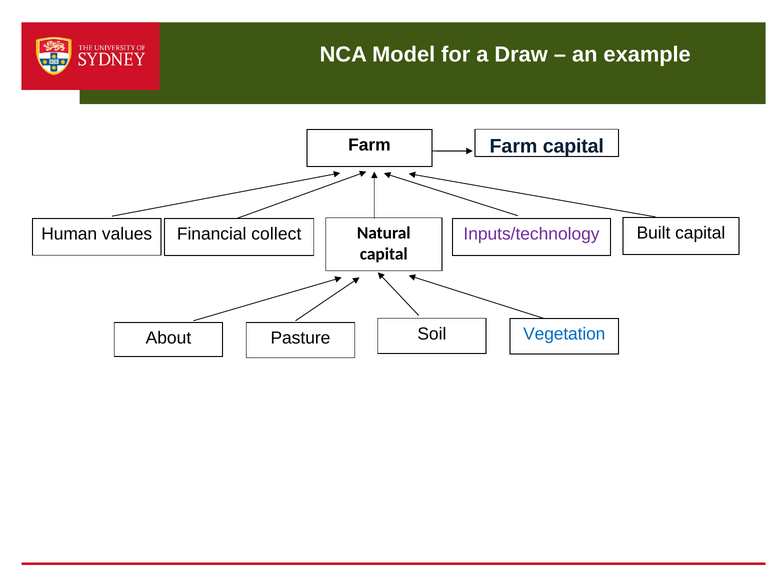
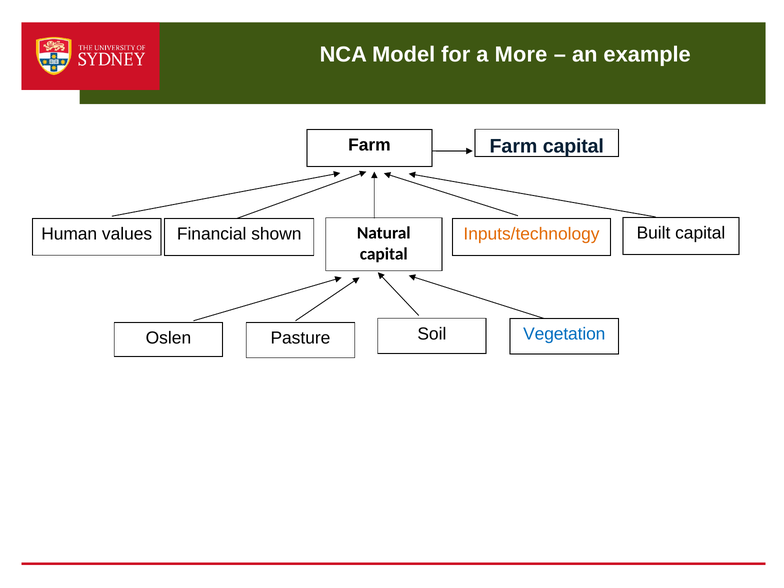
Draw: Draw -> More (521, 55)
collect: collect -> shown (276, 234)
Inputs/technology colour: purple -> orange (531, 234)
About: About -> Oslen (168, 338)
